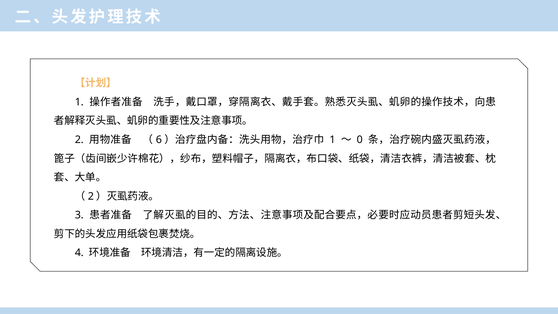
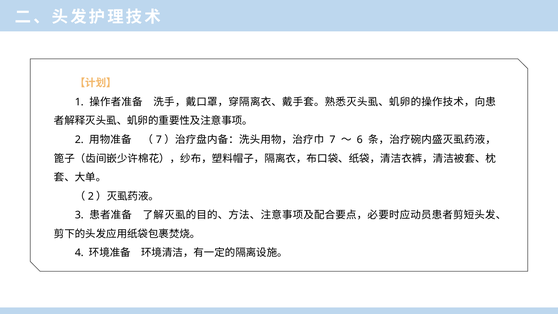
6: 6 -> 7 (159, 140)
1: 1 -> 7 (332, 140)
0: 0 -> 6 (360, 140)
